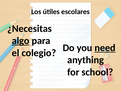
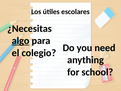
need underline: present -> none (105, 48)
